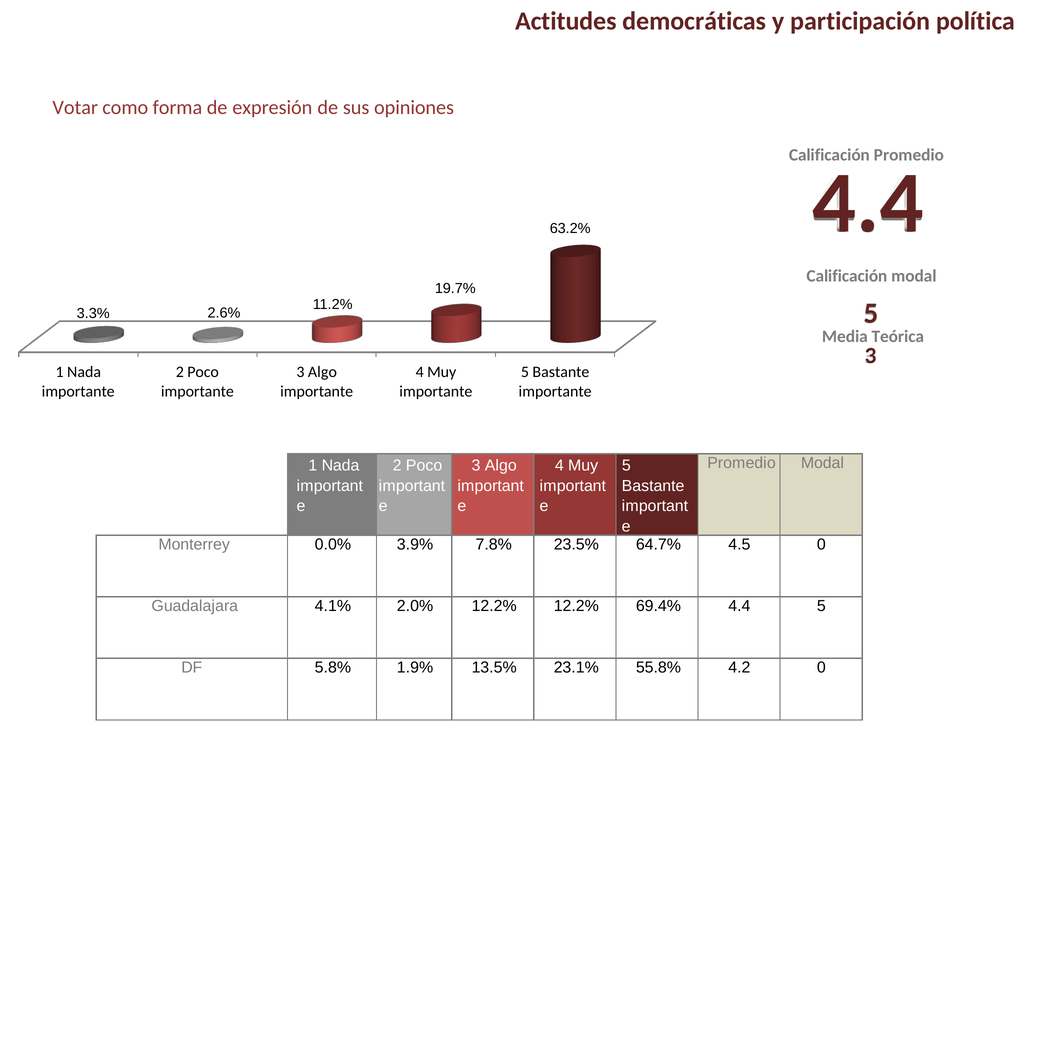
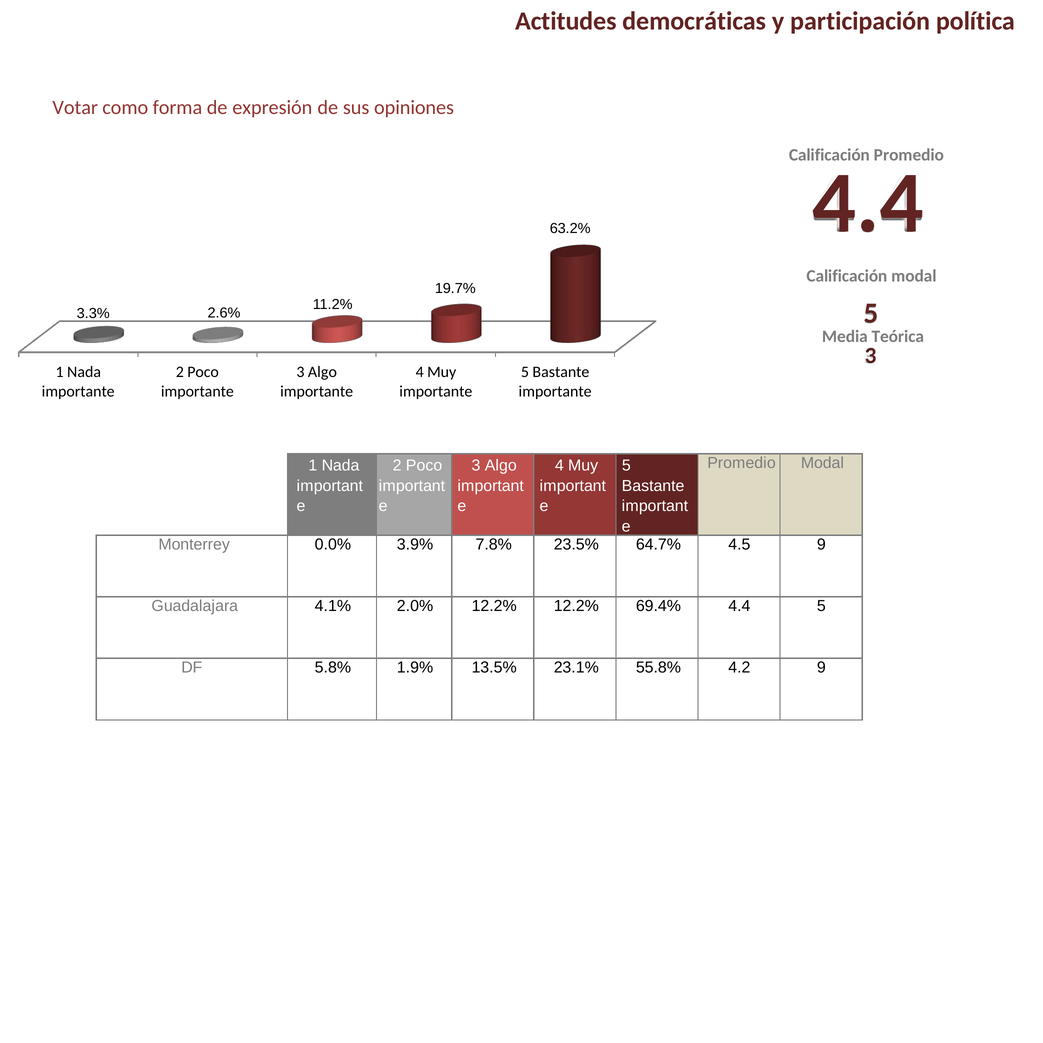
4.5 0: 0 -> 9 (821, 544)
4.2 0: 0 -> 9 (821, 668)
